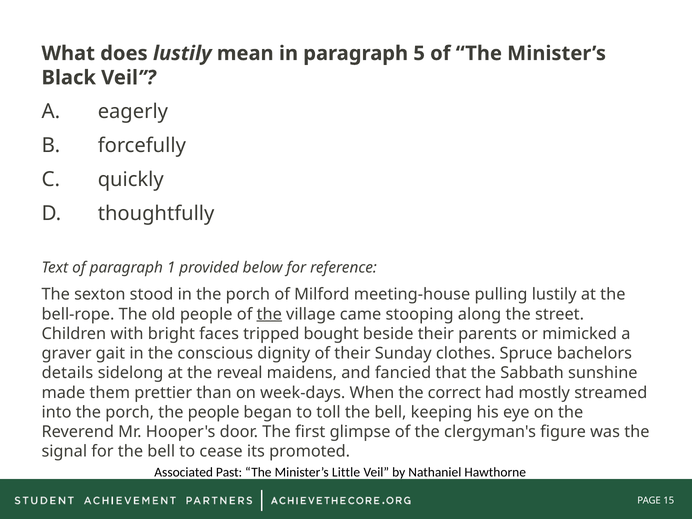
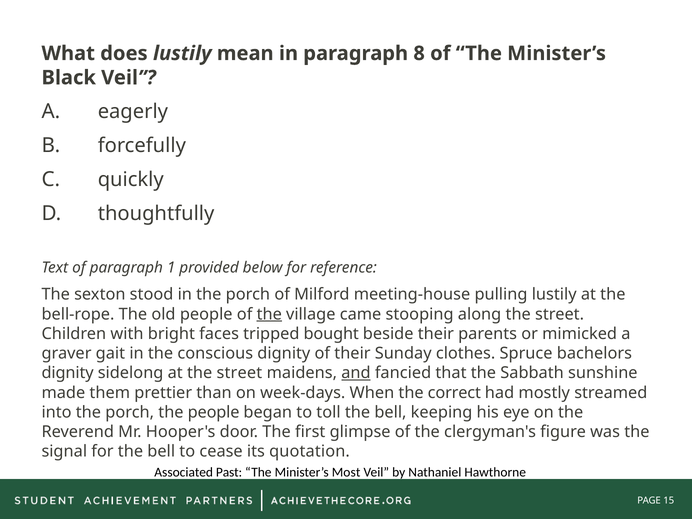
5: 5 -> 8 (419, 53)
details: details -> dignity (68, 373)
at the reveal: reveal -> street (239, 373)
and underline: none -> present (356, 373)
promoted: promoted -> quotation (310, 451)
Little: Little -> Most (346, 472)
